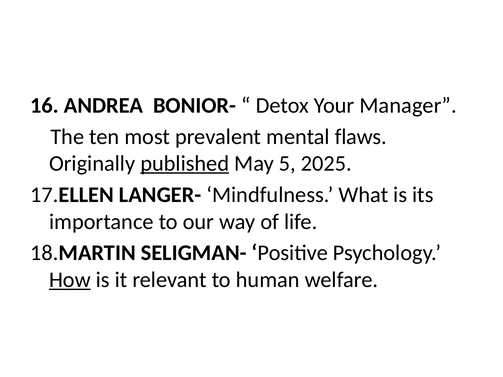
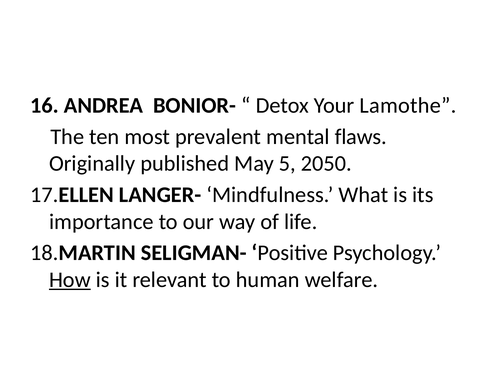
Manager: Manager -> Lamothe (408, 106)
published underline: present -> none (185, 164)
2025: 2025 -> 2050 (326, 164)
